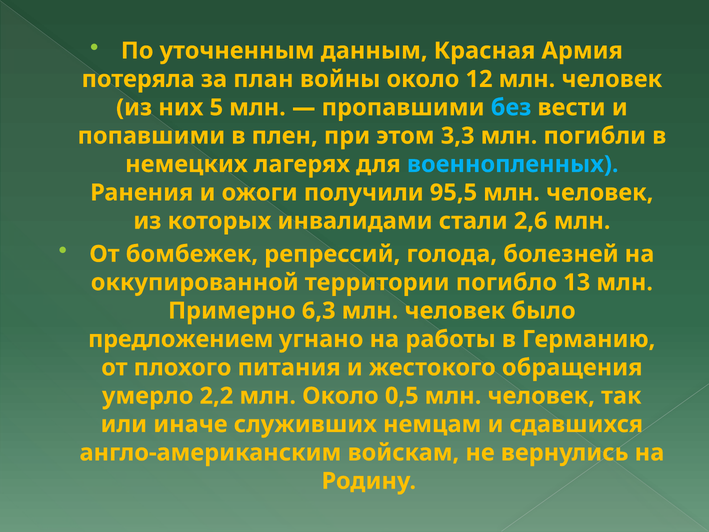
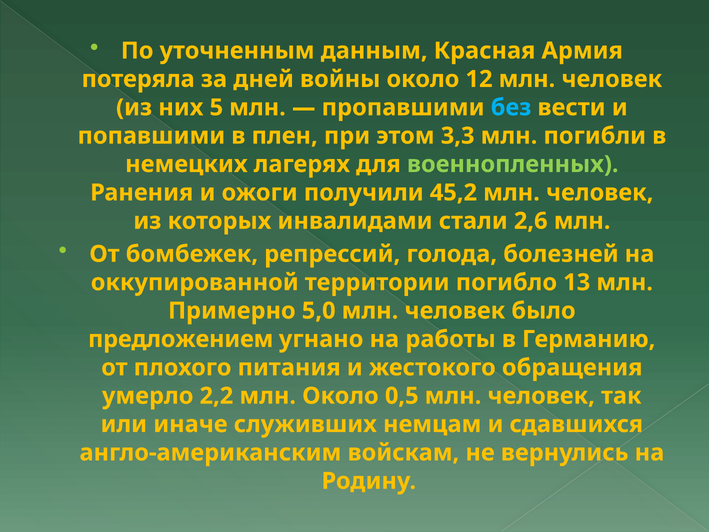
план: план -> дней (264, 79)
военнопленных colour: light blue -> light green (513, 164)
95,5: 95,5 -> 45,2 (453, 193)
6,3: 6,3 -> 5,0 (319, 311)
